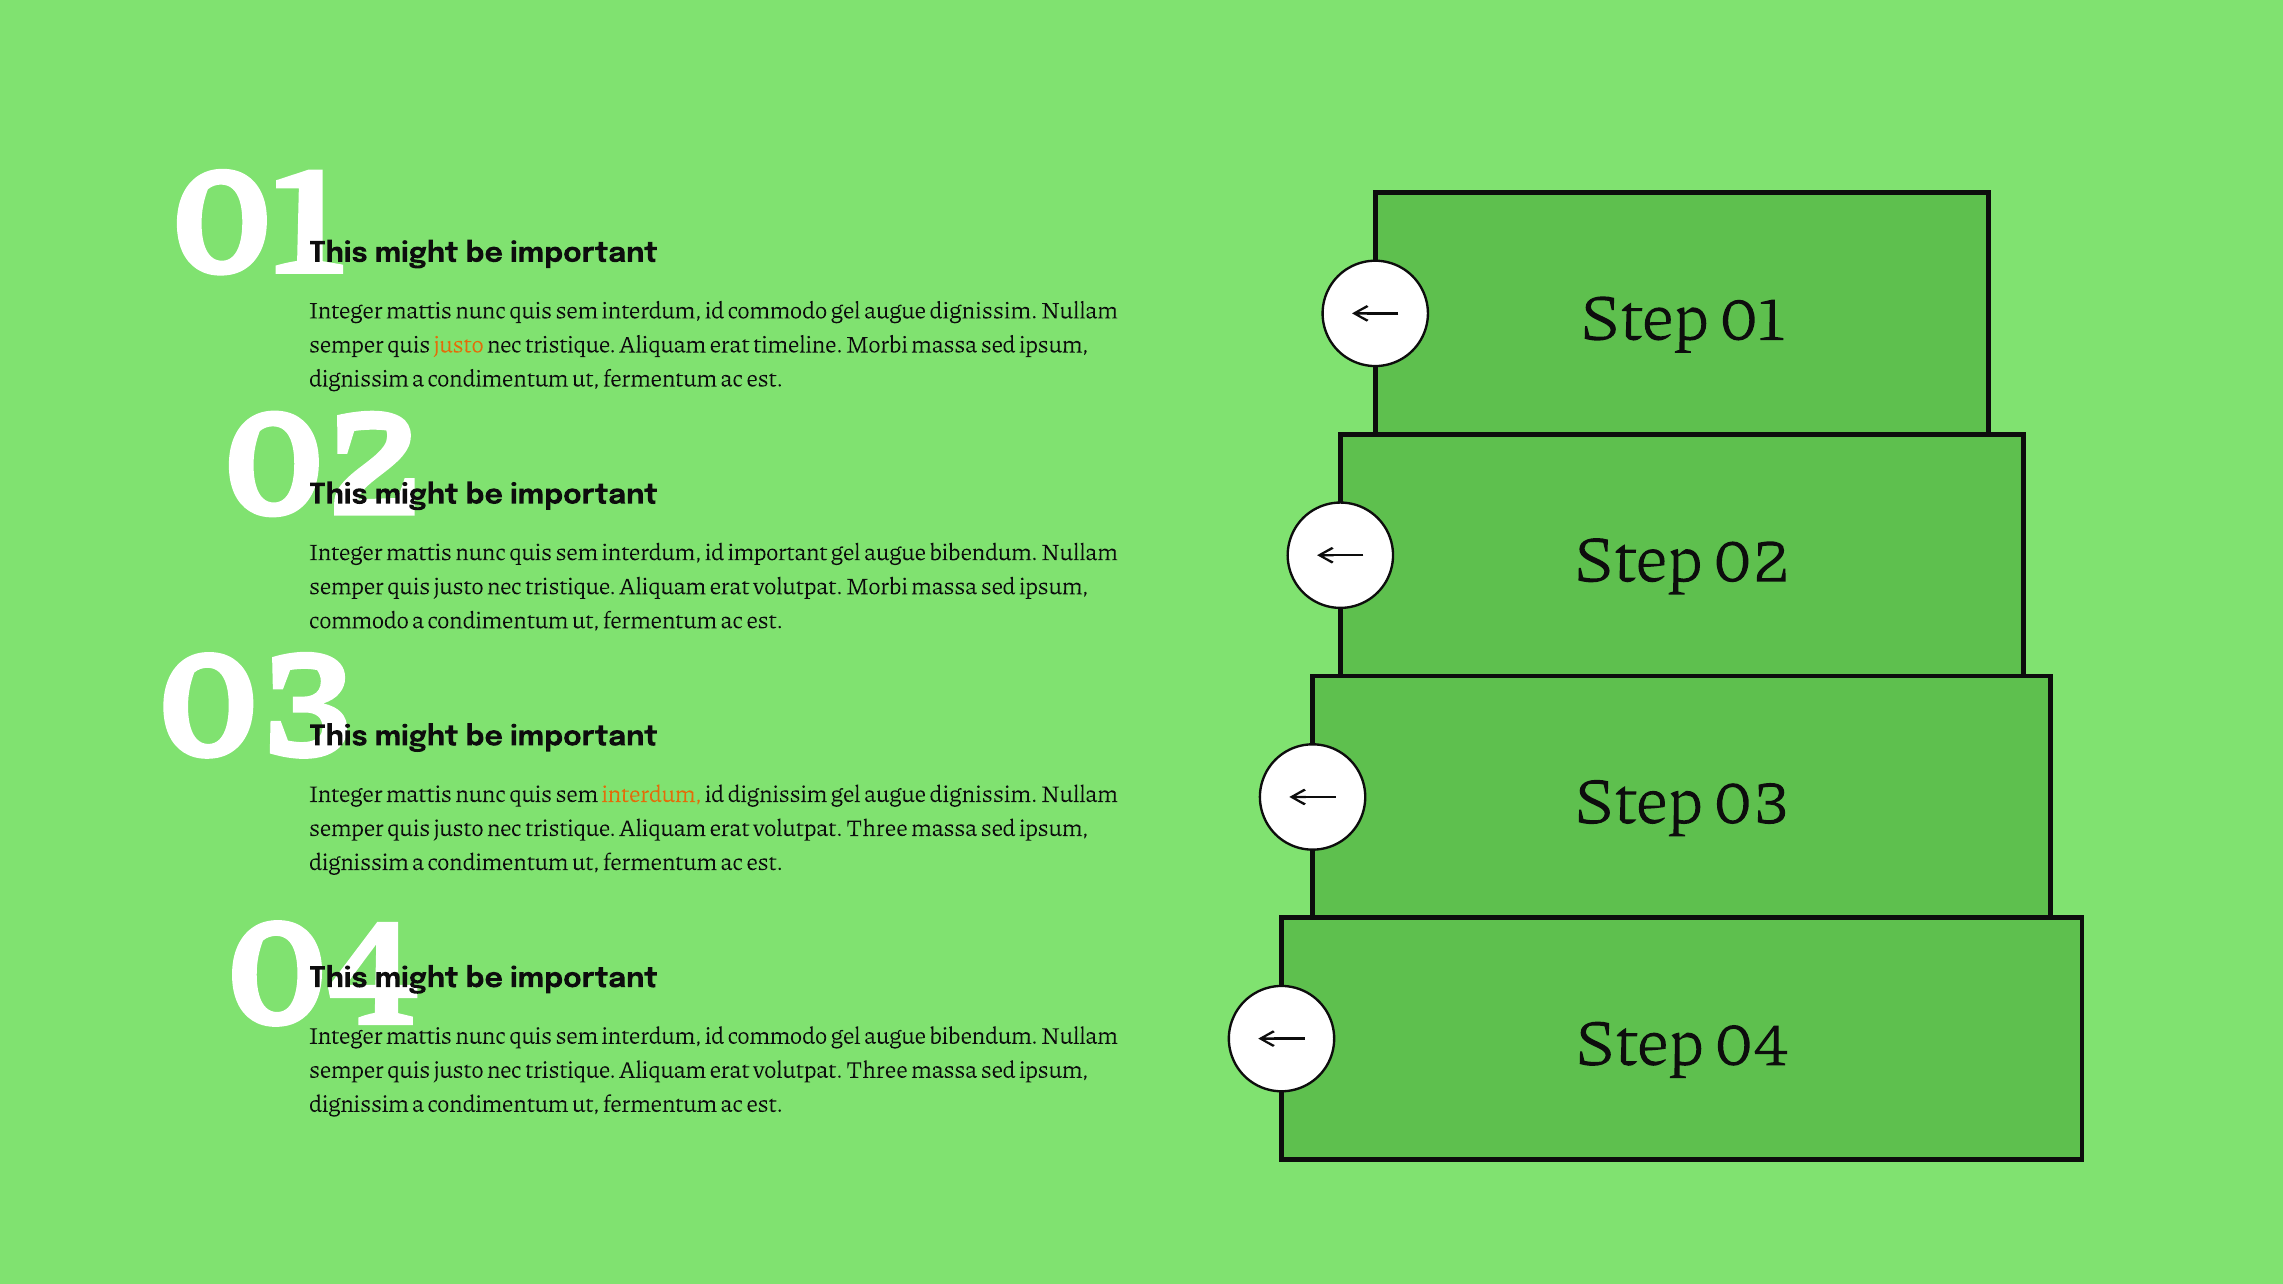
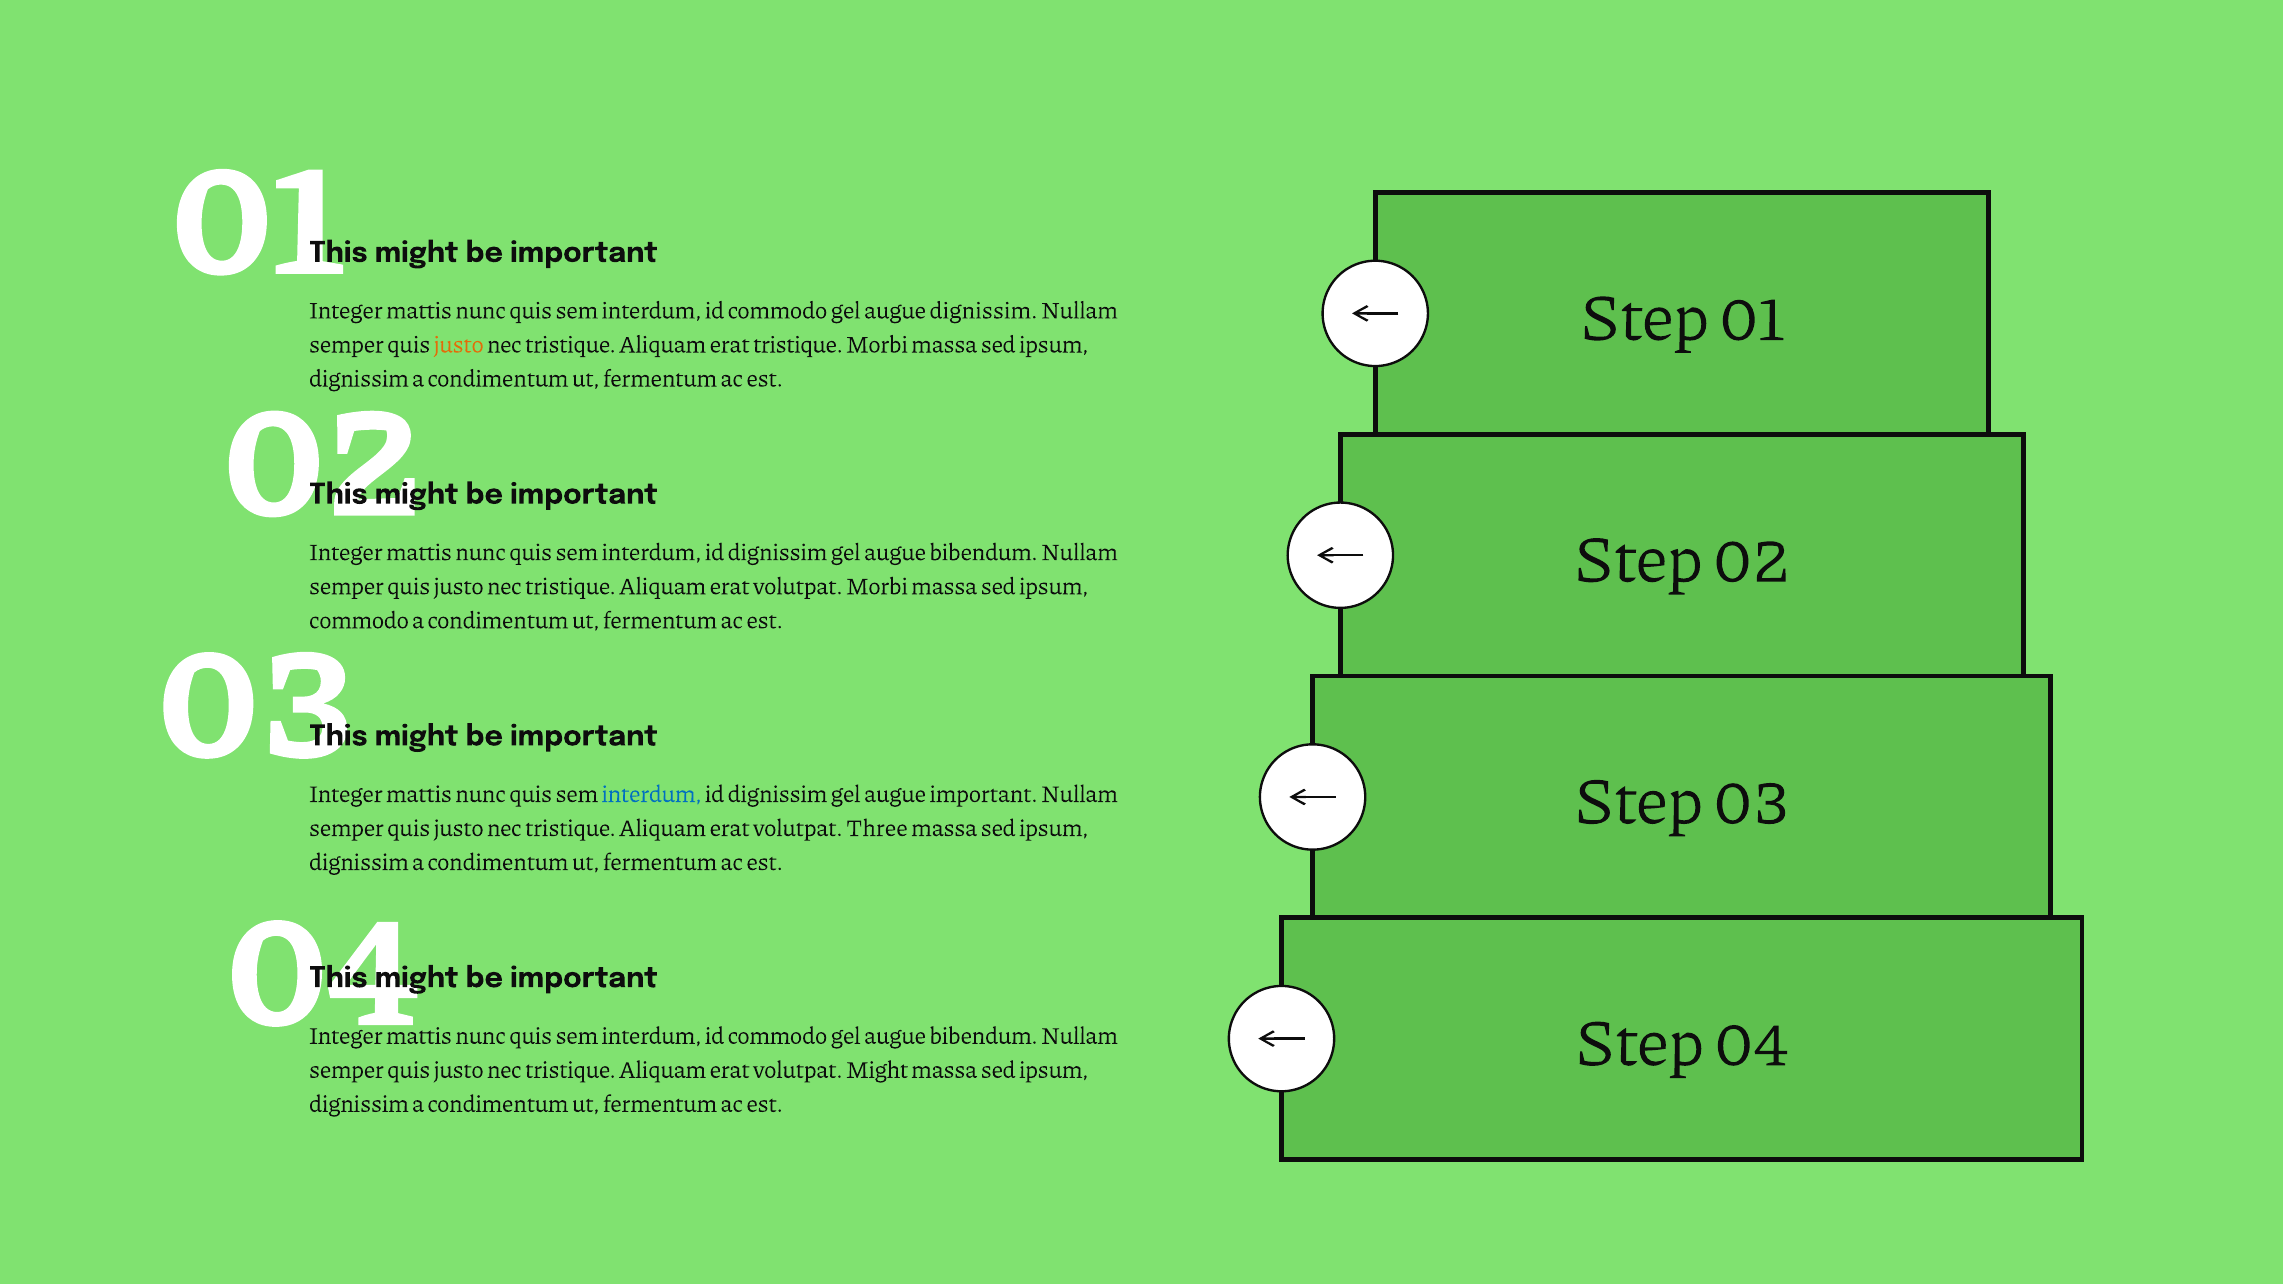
erat timeline: timeline -> tristique (798, 345)
important: important -> dignissim (777, 552)
interdum colour: orange -> blue (651, 794)
dignissim: dignissim -> important (983, 794)
Three: Three -> Might (877, 1070)
